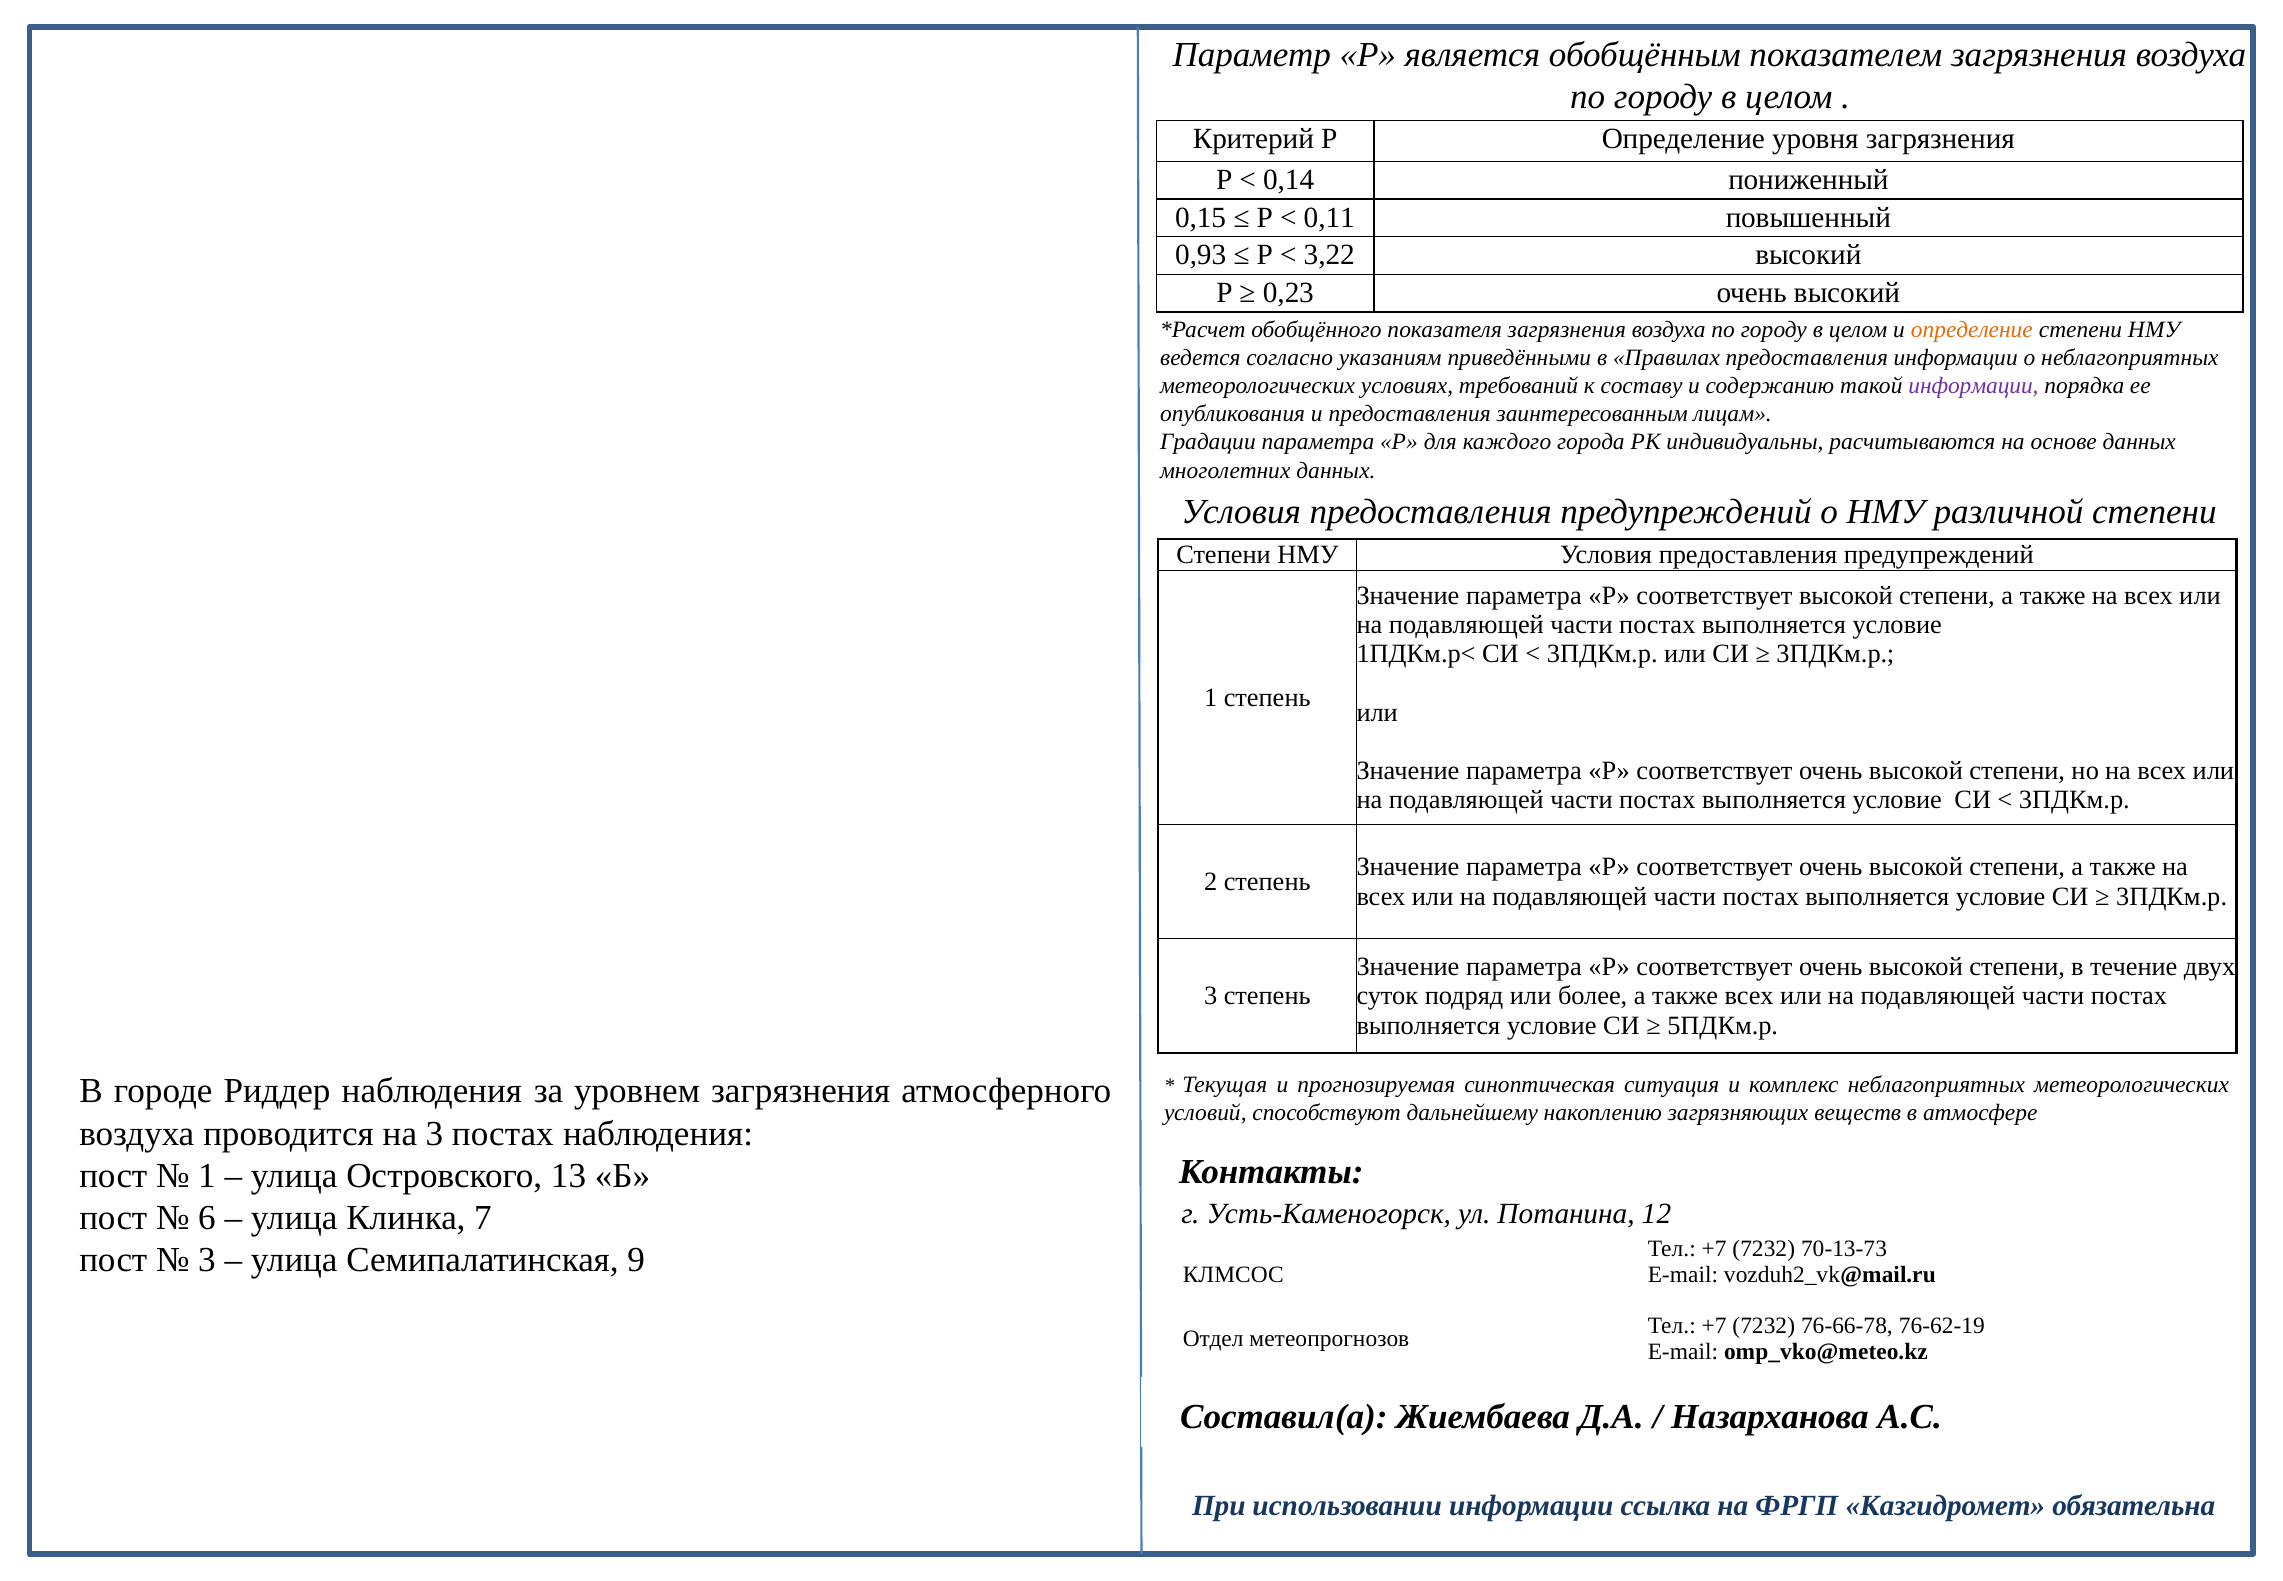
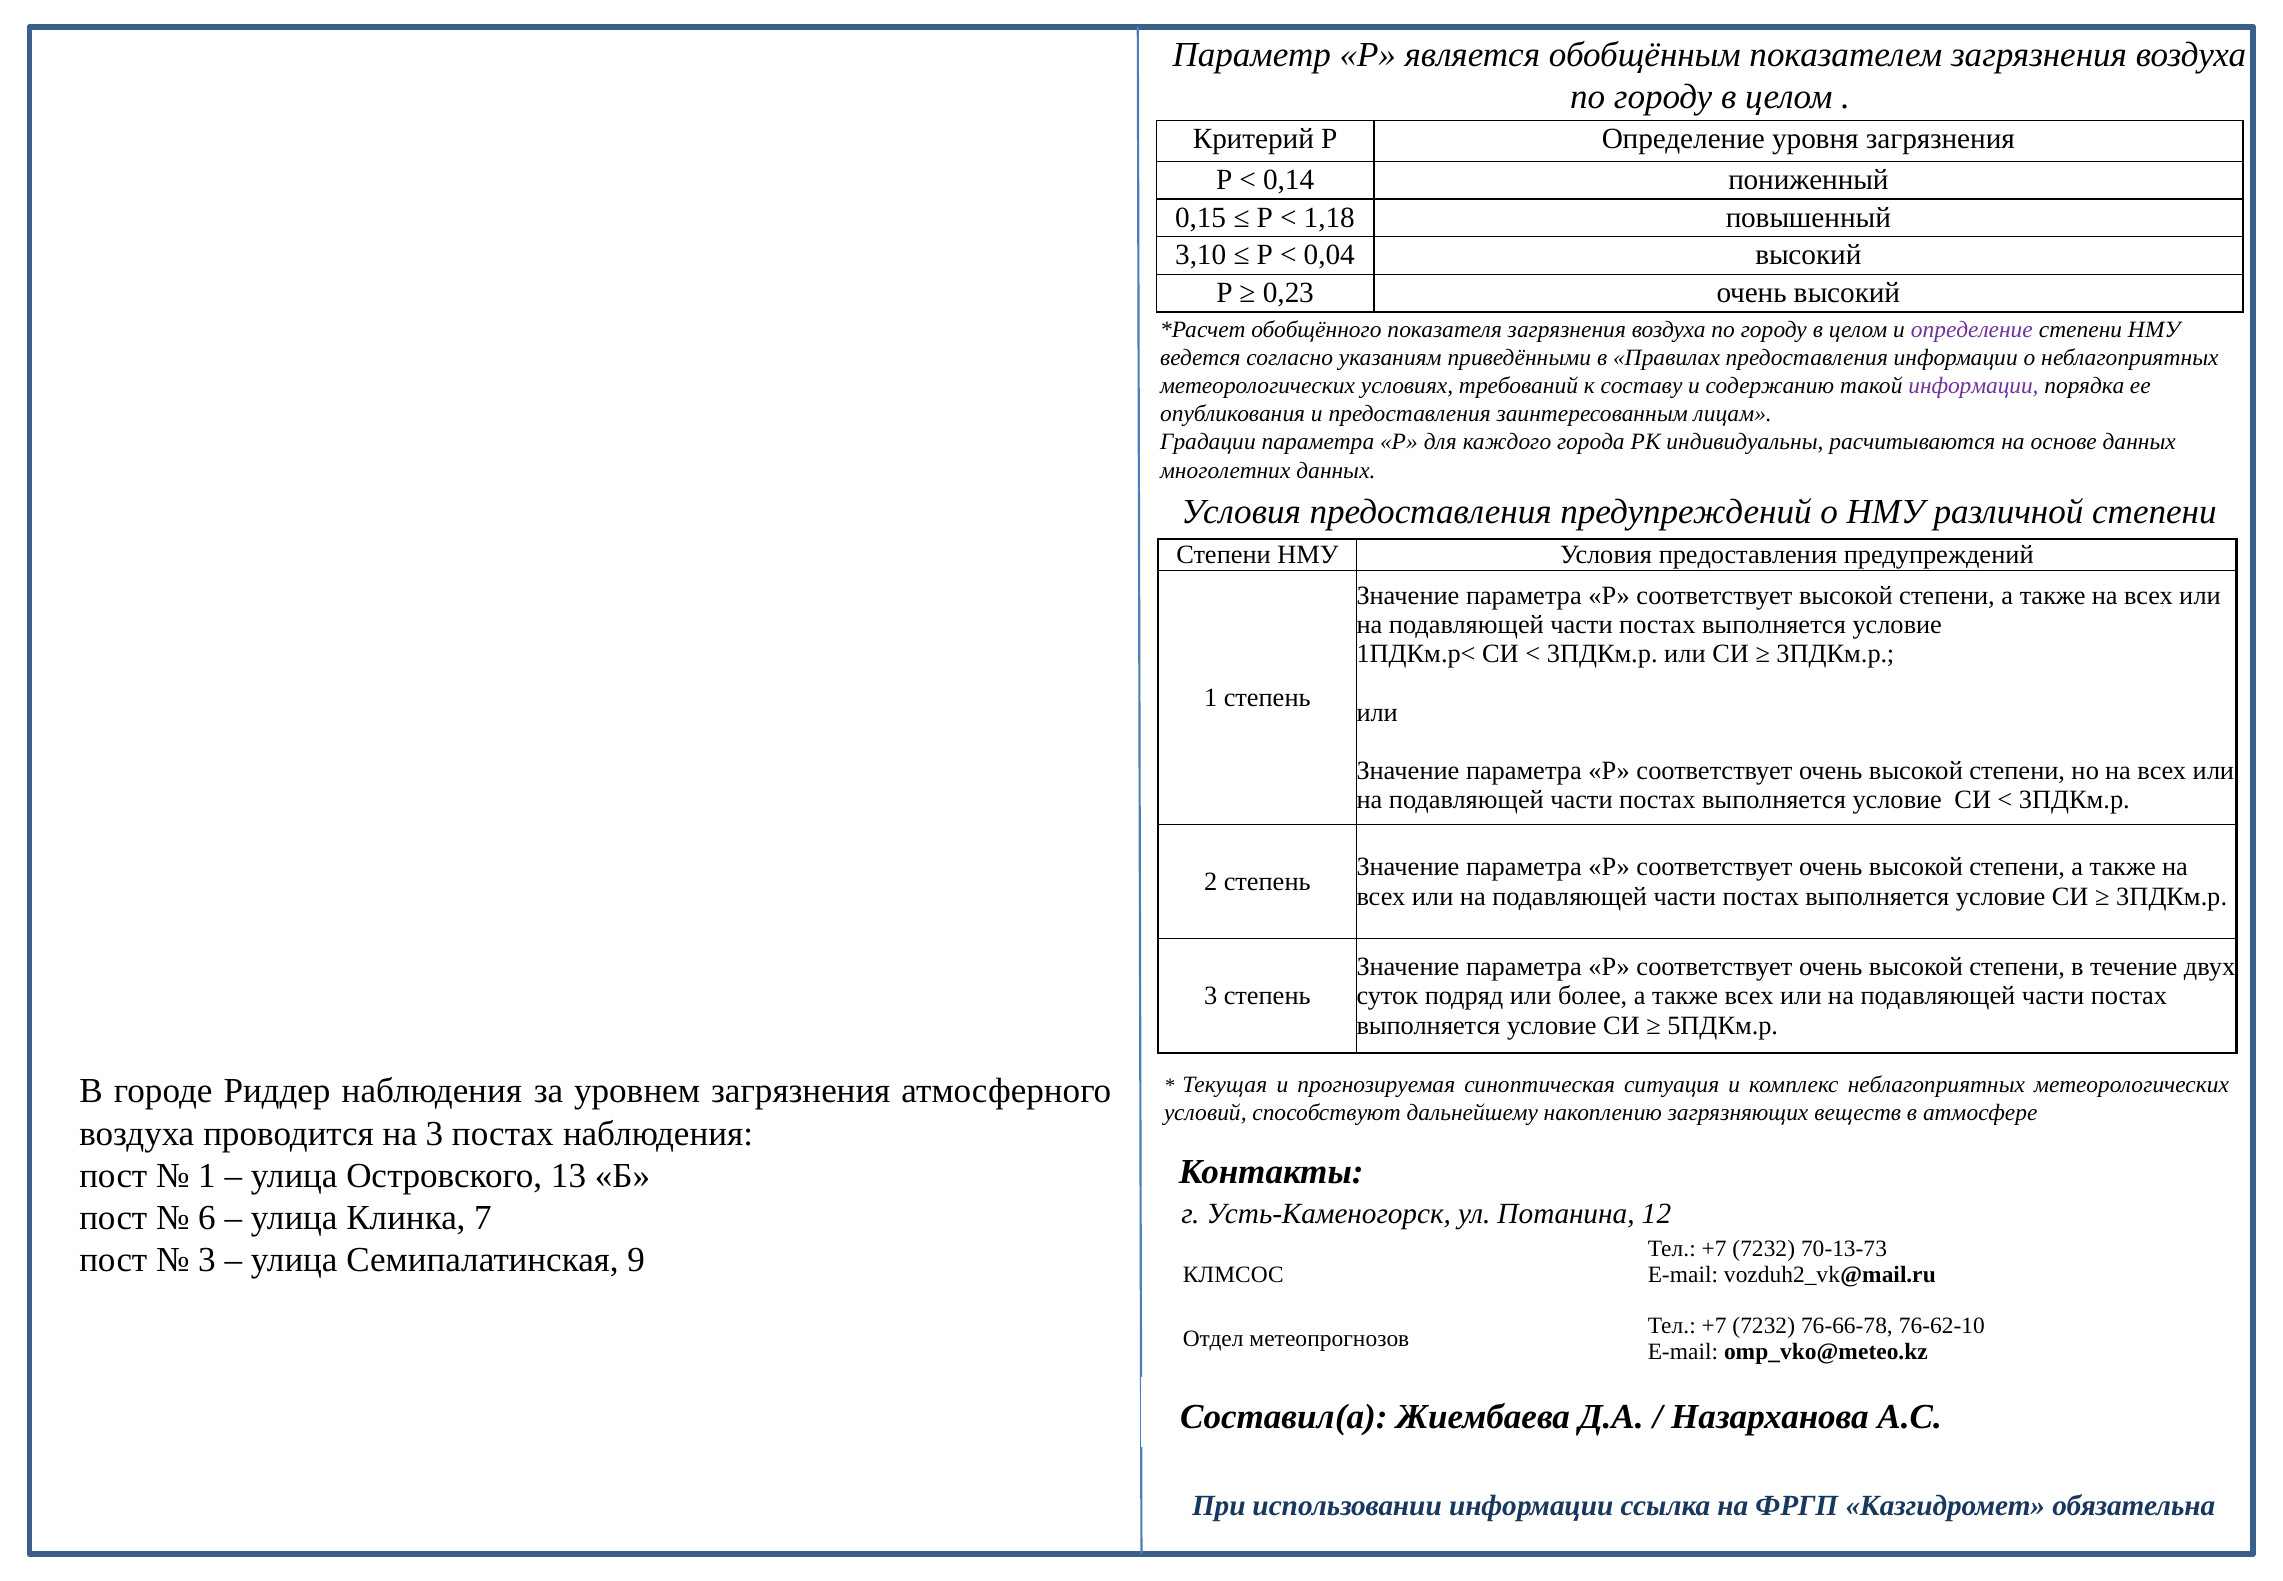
0,11: 0,11 -> 1,18 (1329, 217)
0,93: 0,93 -> 3,10 (1201, 255)
3,22: 3,22 -> 0,04 (1329, 255)
определение colour: orange -> purple (1972, 330)
76-62-19: 76-62-19 -> 76-62-10 (1942, 1325)
